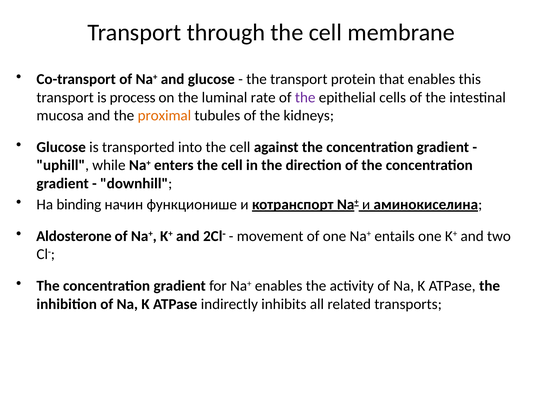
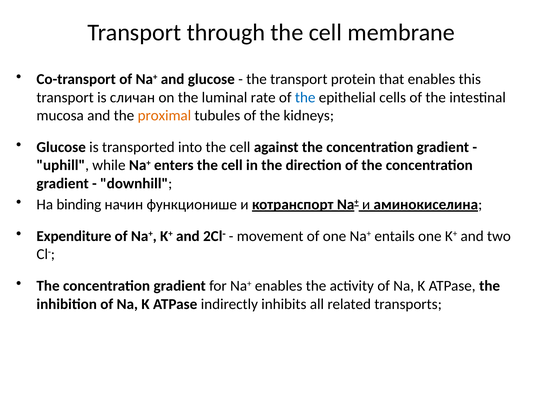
process: process -> сличан (132, 97)
the colour: purple -> blue (305, 97)
Aldosterone: Aldosterone -> Expenditure (74, 236)
